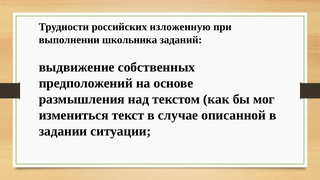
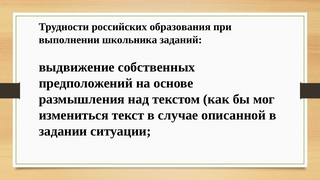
изложенную: изложенную -> образования (180, 27)
